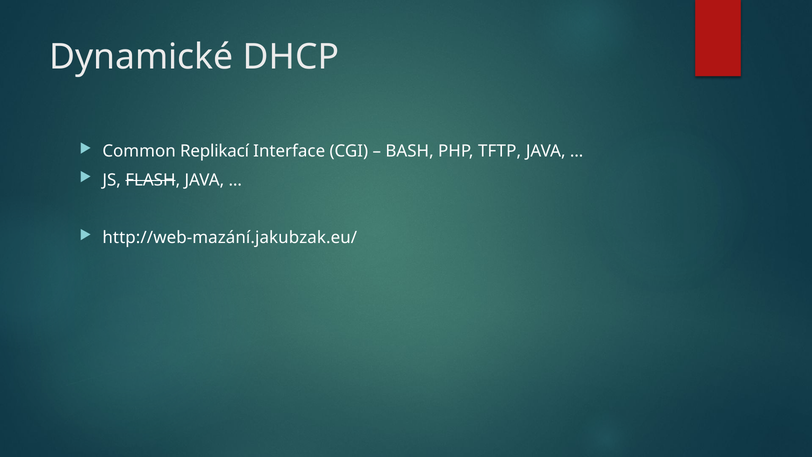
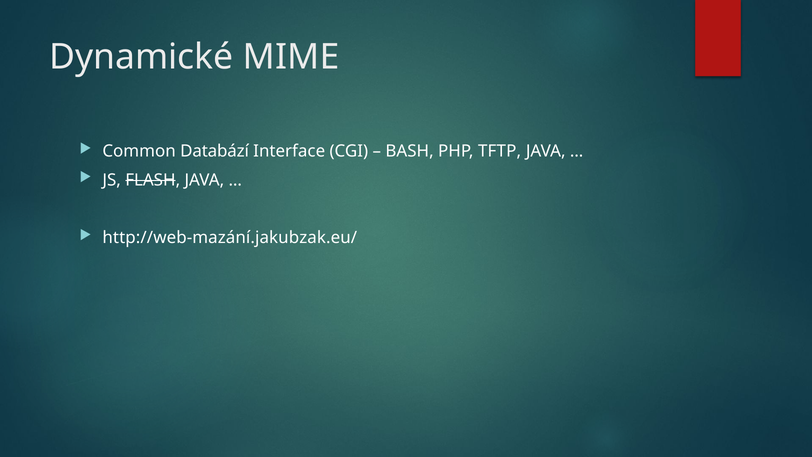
DHCP: DHCP -> MIME (291, 57)
Replikací: Replikací -> Databází (215, 151)
